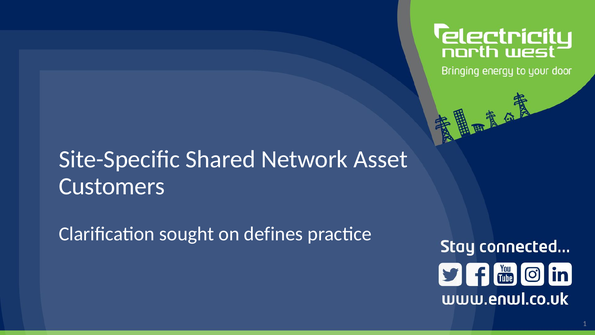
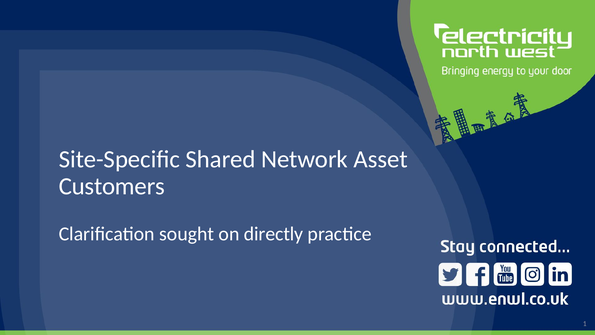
defines: defines -> directly (274, 234)
